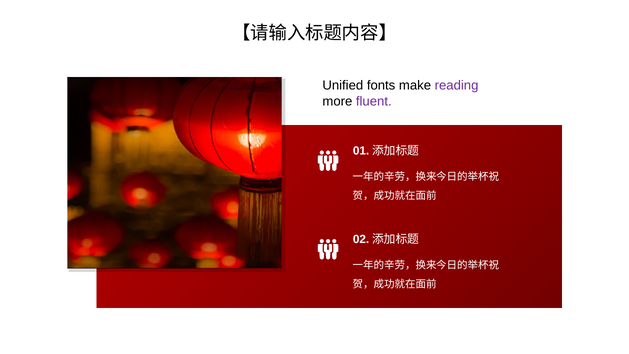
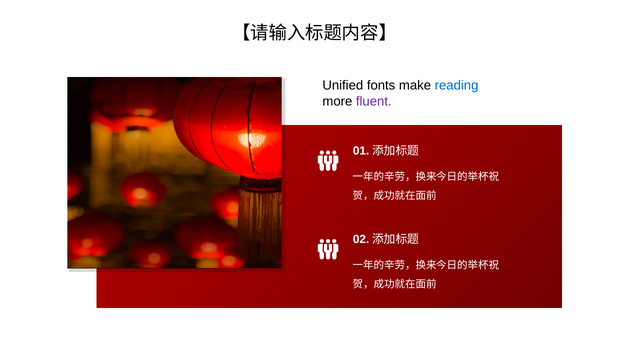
reading colour: purple -> blue (457, 85)
